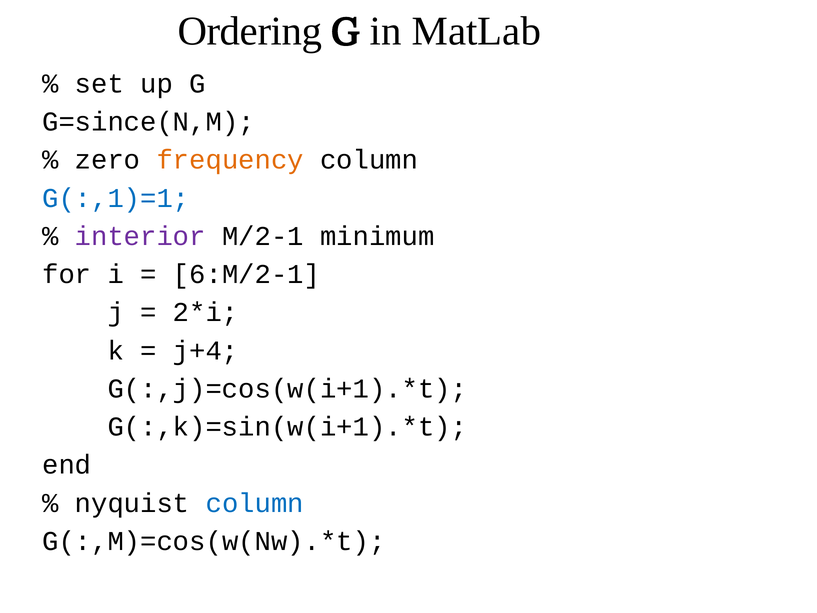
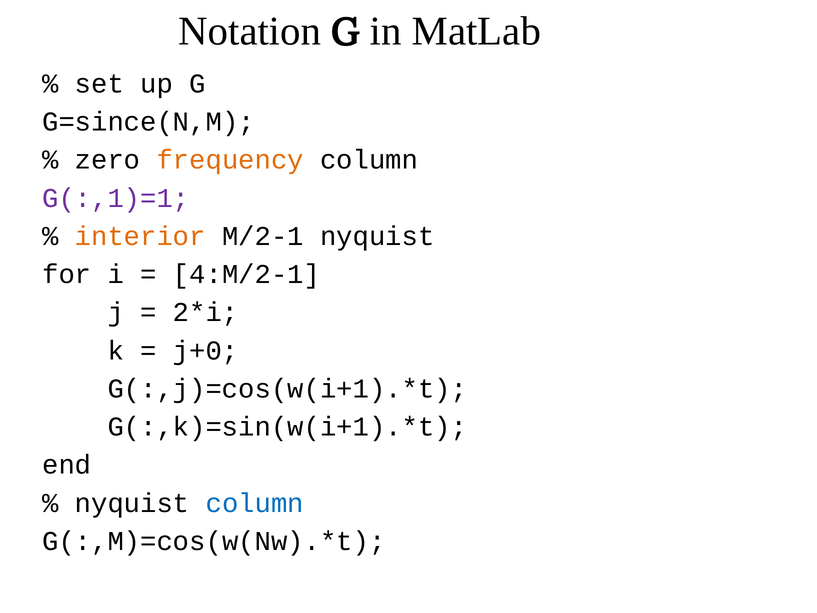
Ordering: Ordering -> Notation (250, 31)
G(:,1)=1 colour: blue -> purple (116, 198)
interior colour: purple -> orange (140, 236)
M/2-1 minimum: minimum -> nyquist (377, 236)
6:M/2-1: 6:M/2-1 -> 4:M/2-1 (247, 274)
j+4: j+4 -> j+0 (206, 350)
